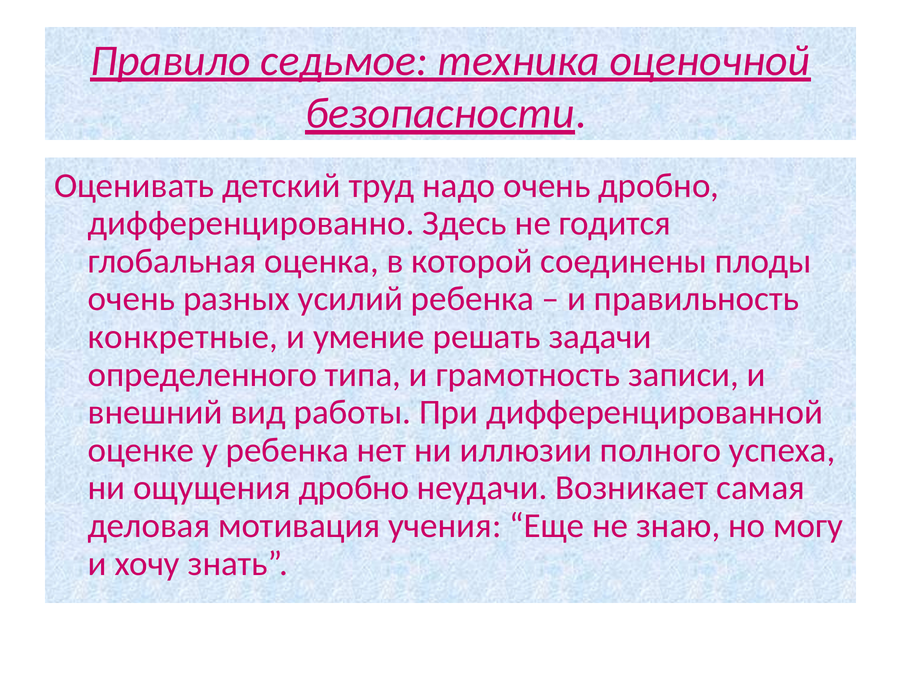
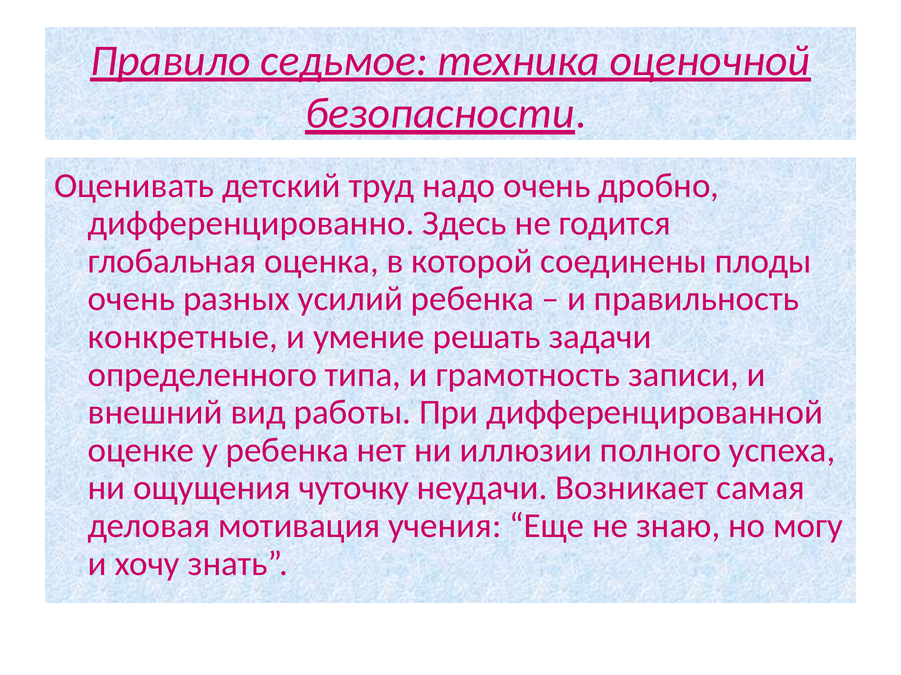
ощущения дробно: дробно -> чуточку (354, 488)
